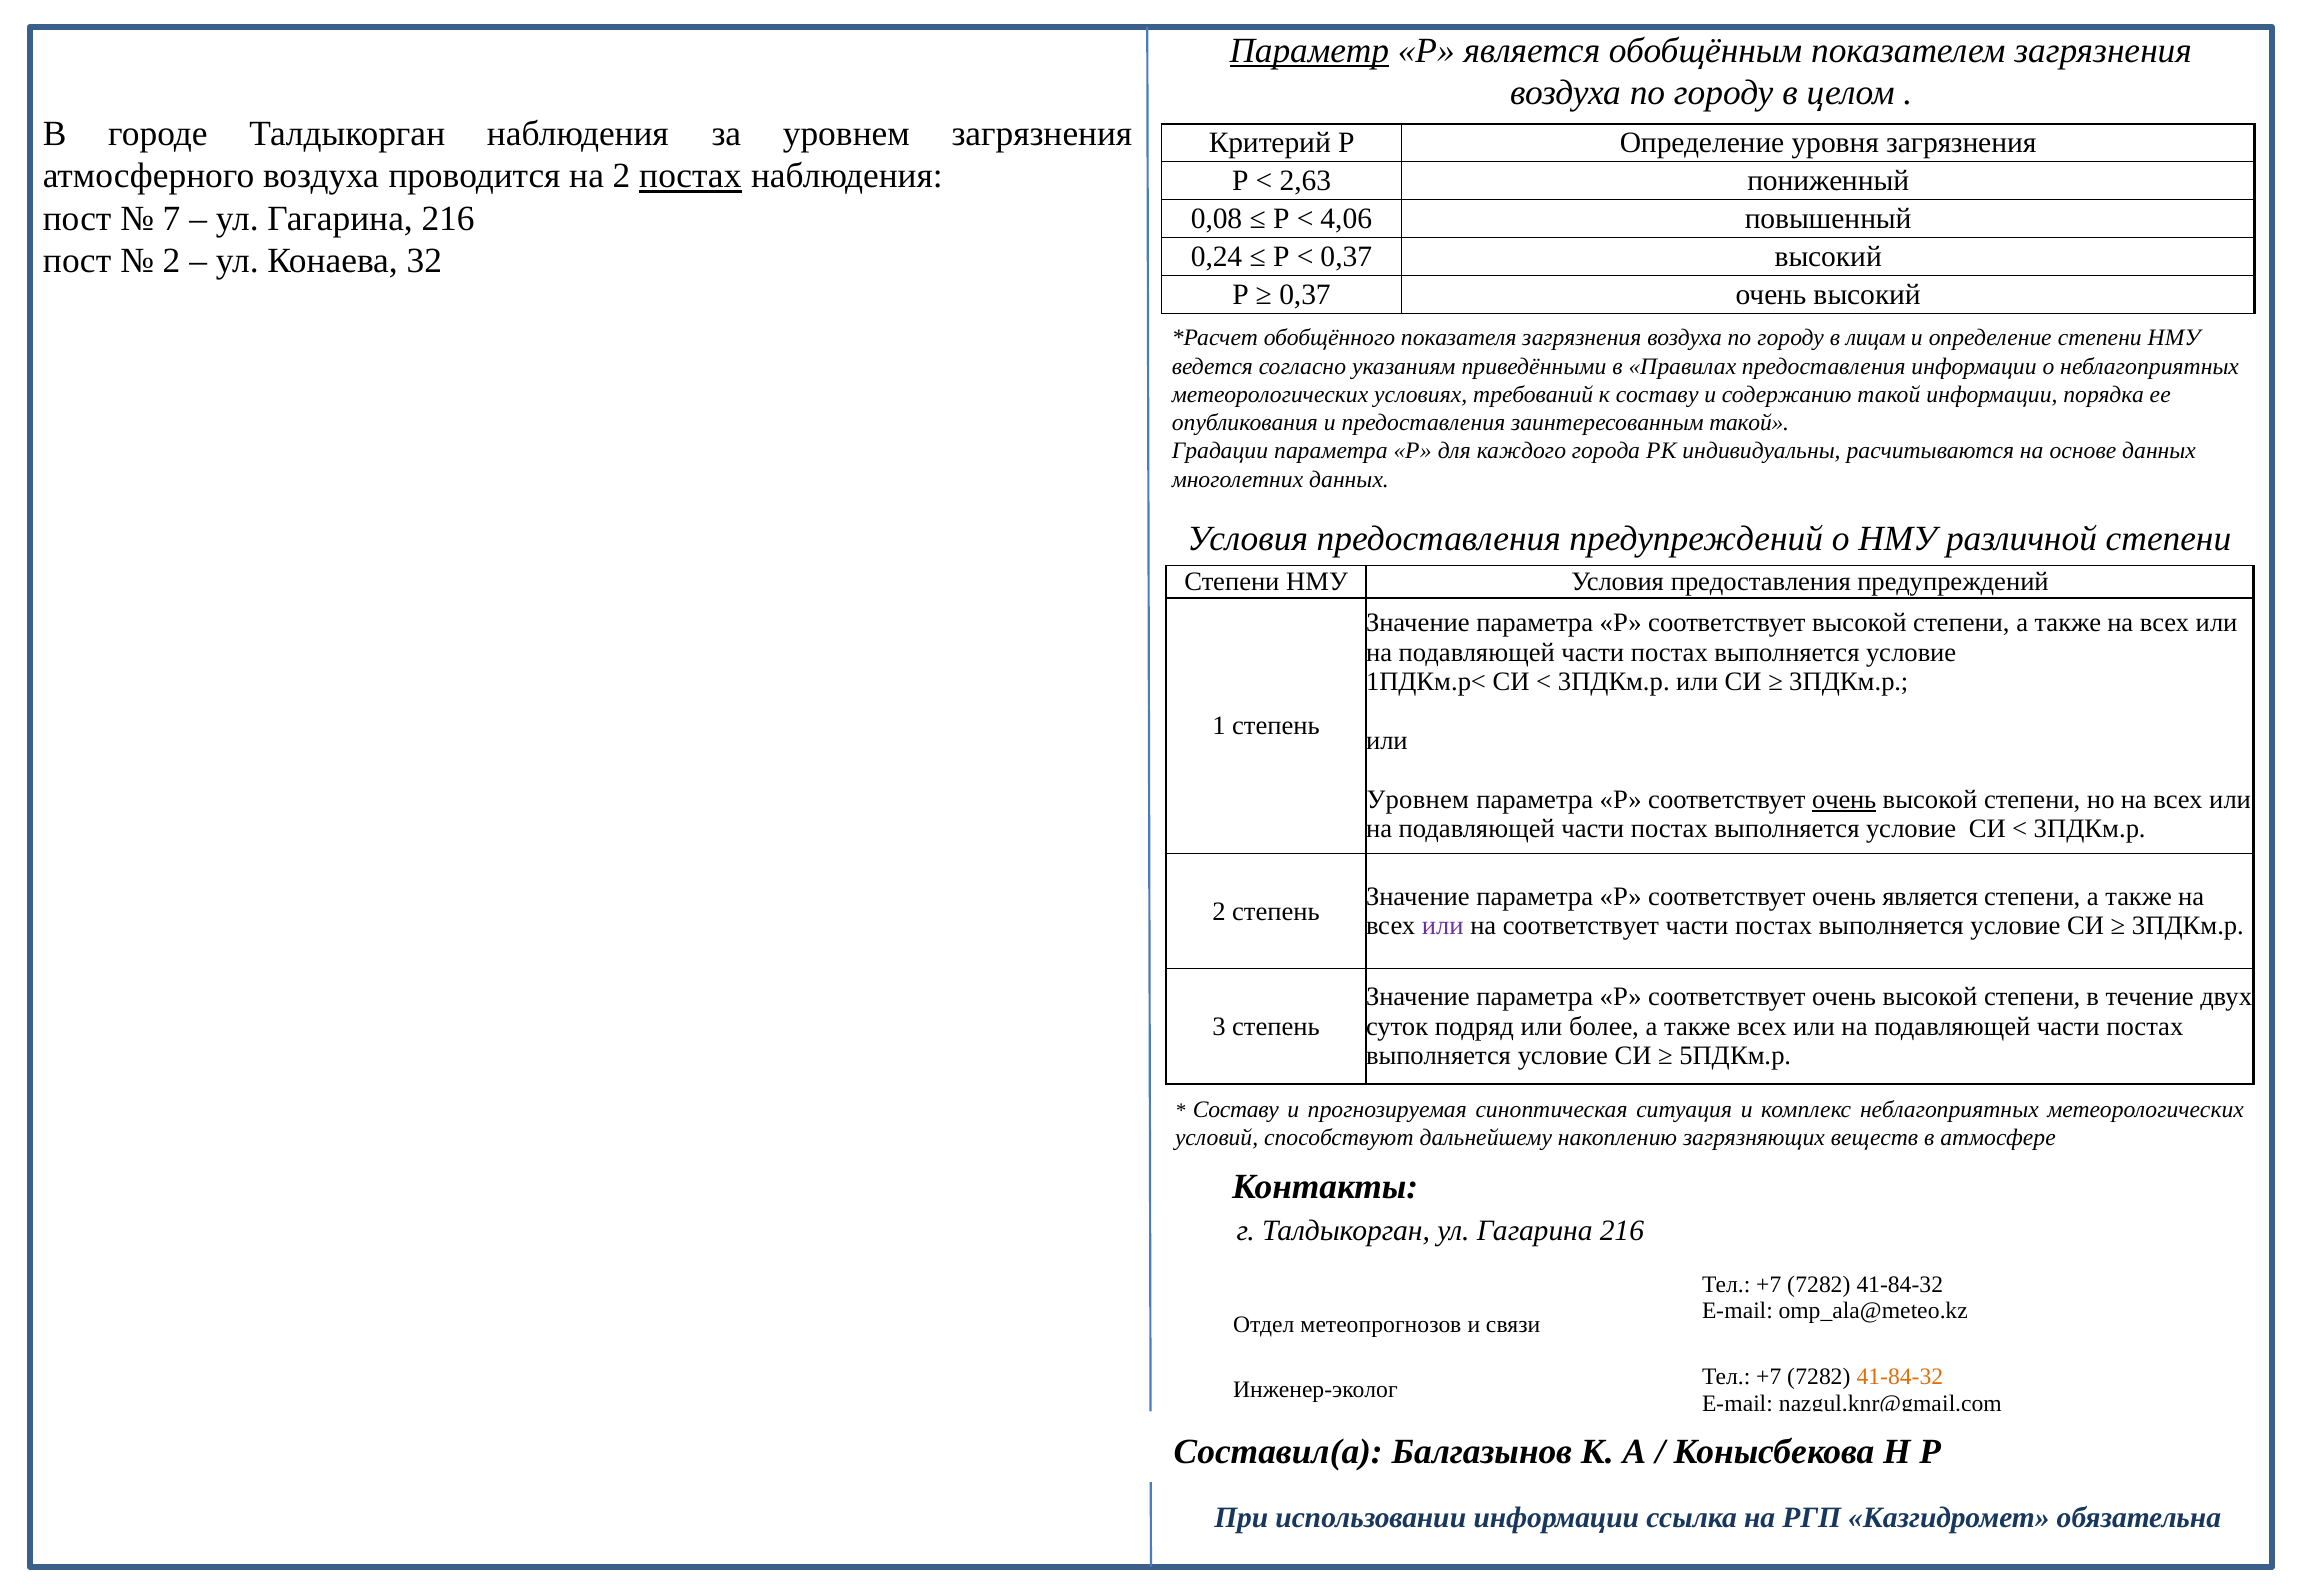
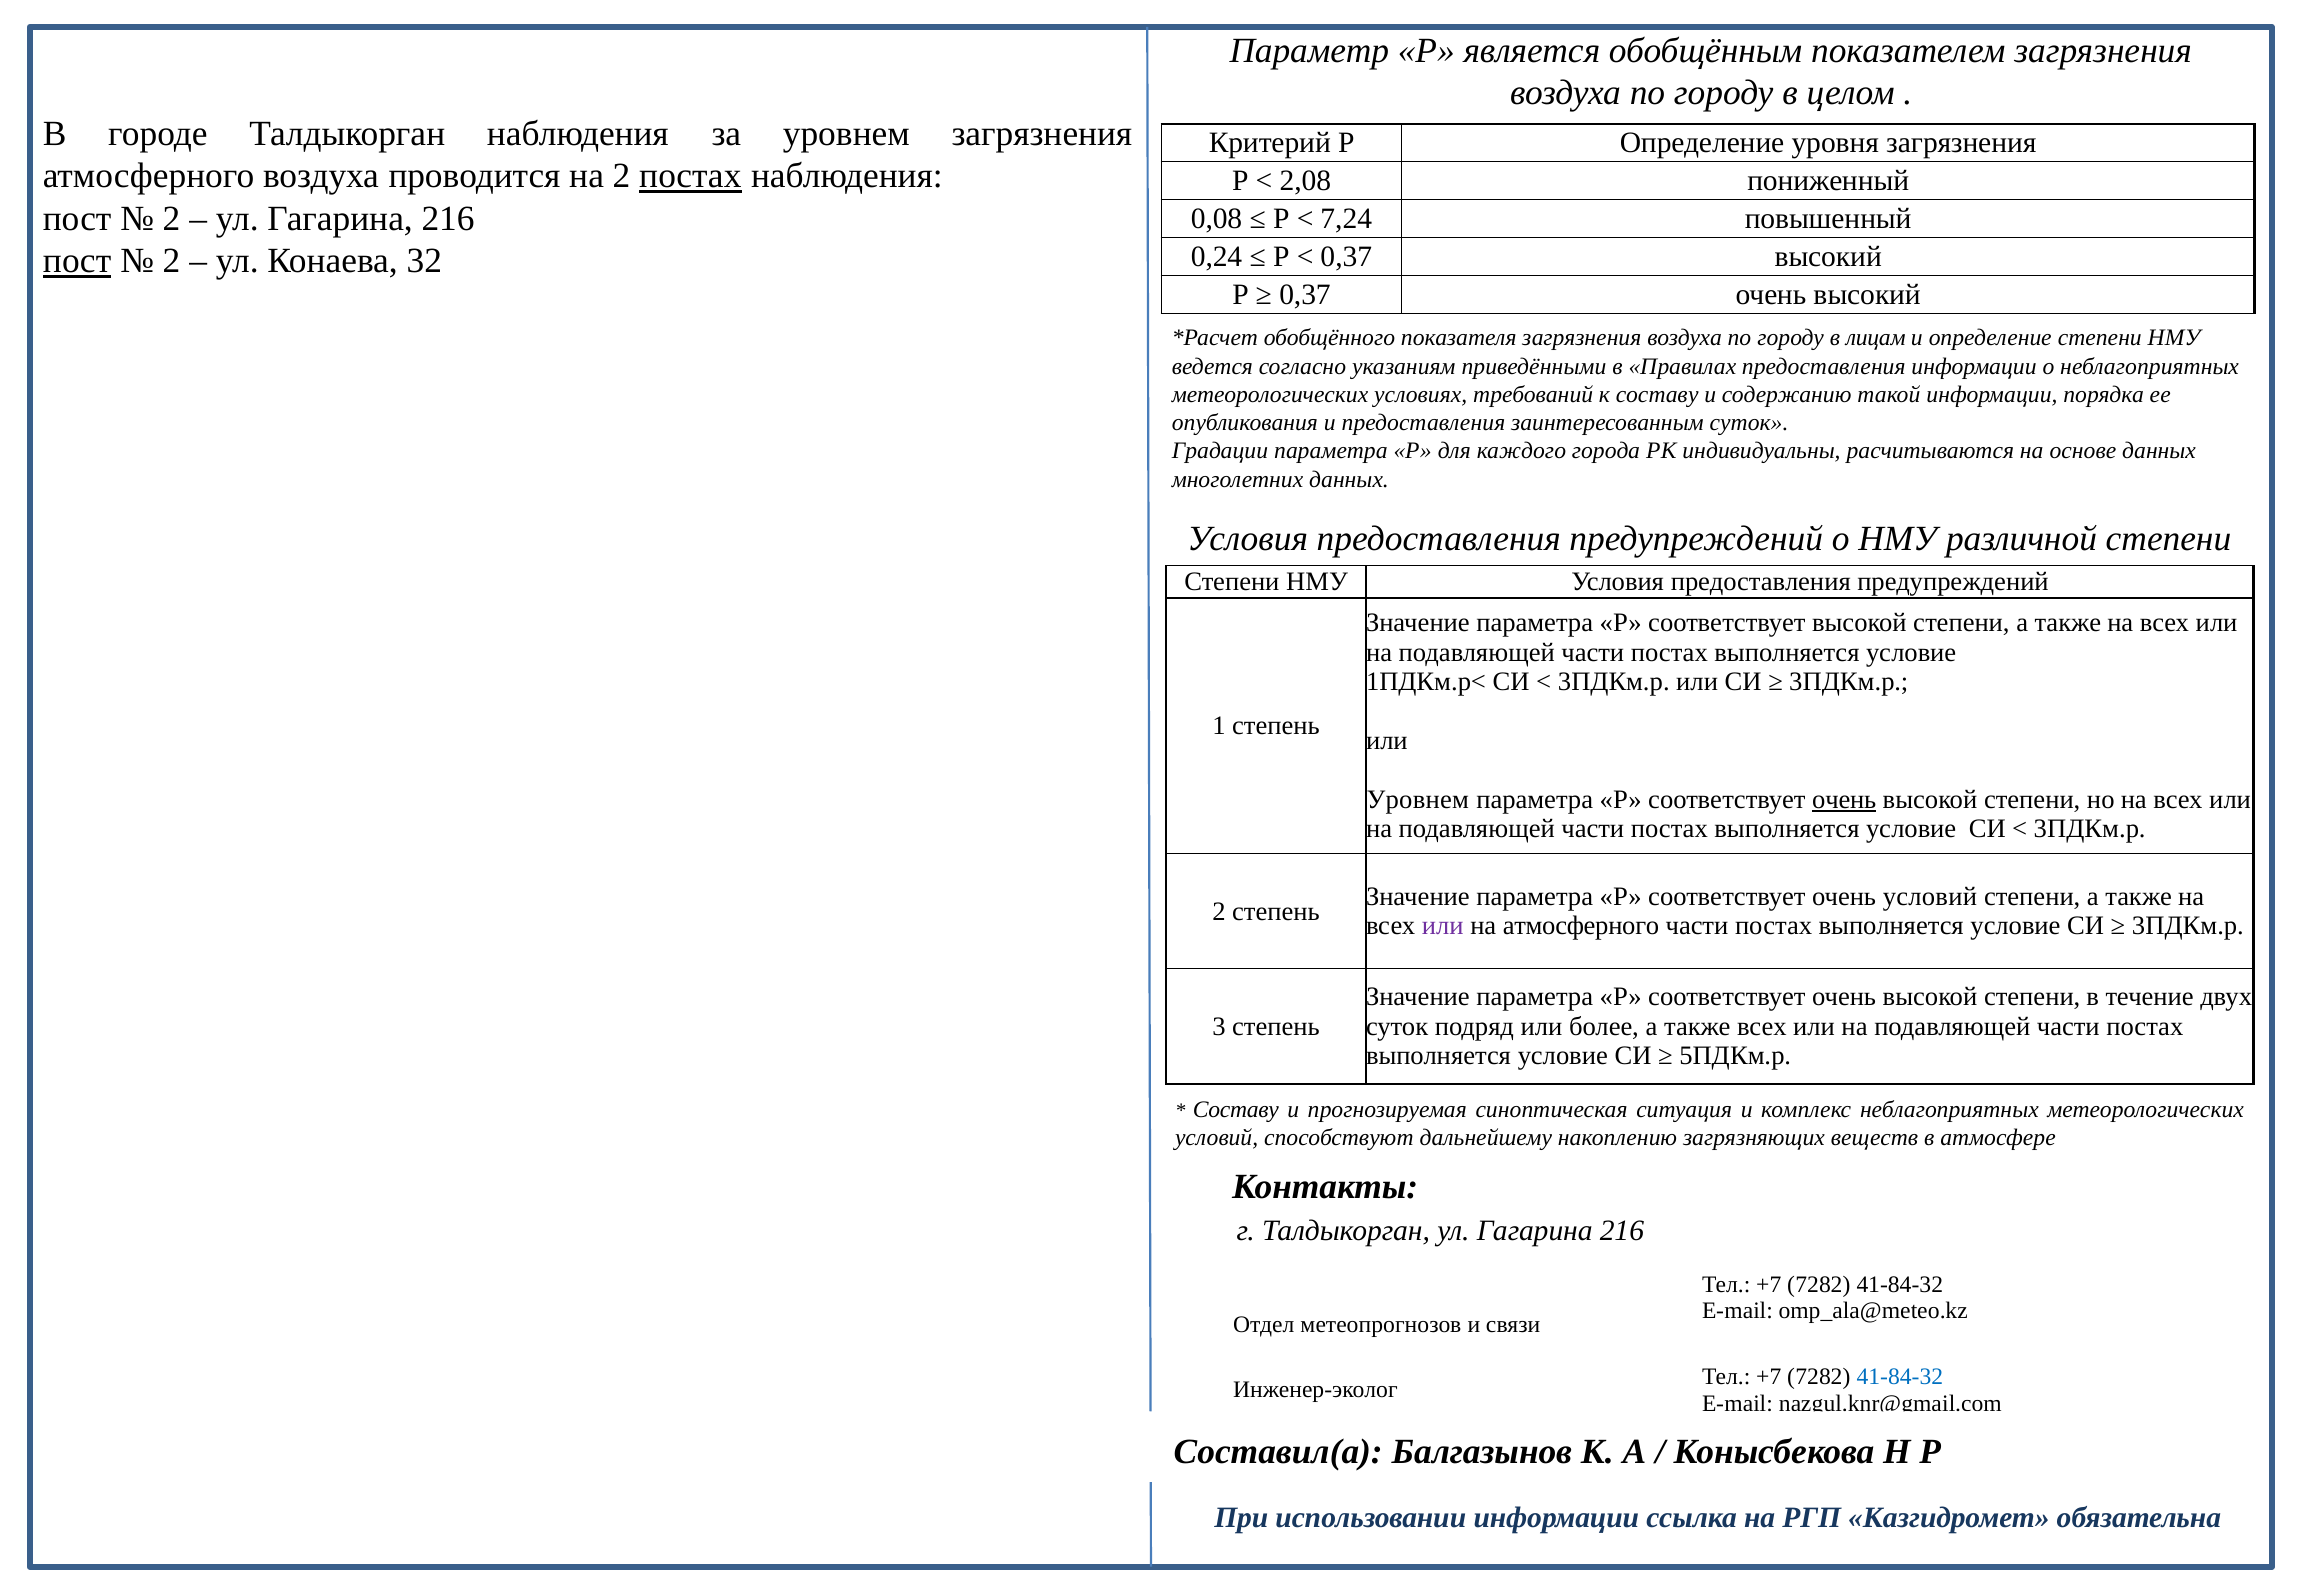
Параметр underline: present -> none (1309, 50)
2,63: 2,63 -> 2,08 (1305, 180)
7: 7 -> 2 (172, 219)
4,06: 4,06 -> 7,24 (1346, 218)
пост underline: none -> present (77, 261)
заинтересованным такой: такой -> суток (1749, 423)
очень является: является -> условий (1930, 897)
на соответствует: соответствует -> атмосферного (1581, 926)
41-84-32 colour: orange -> blue (1900, 1377)
